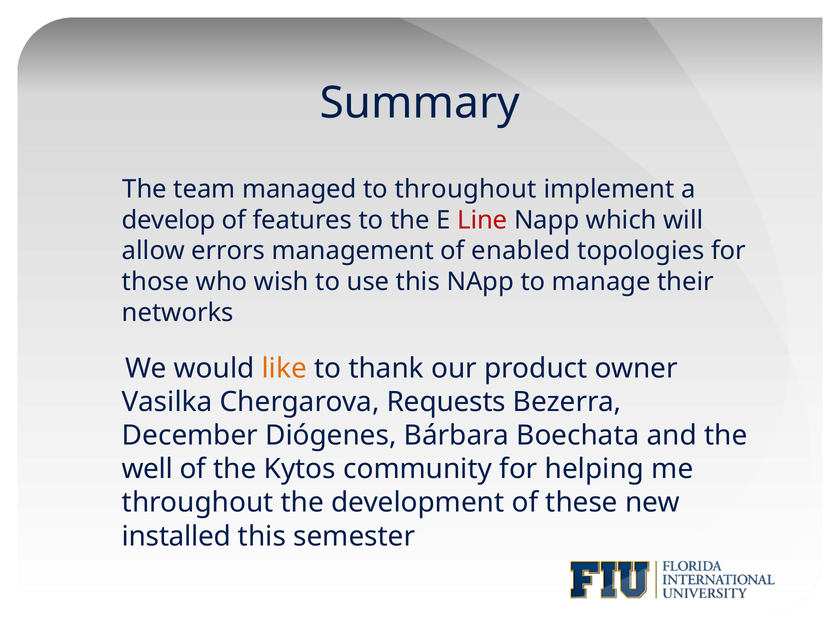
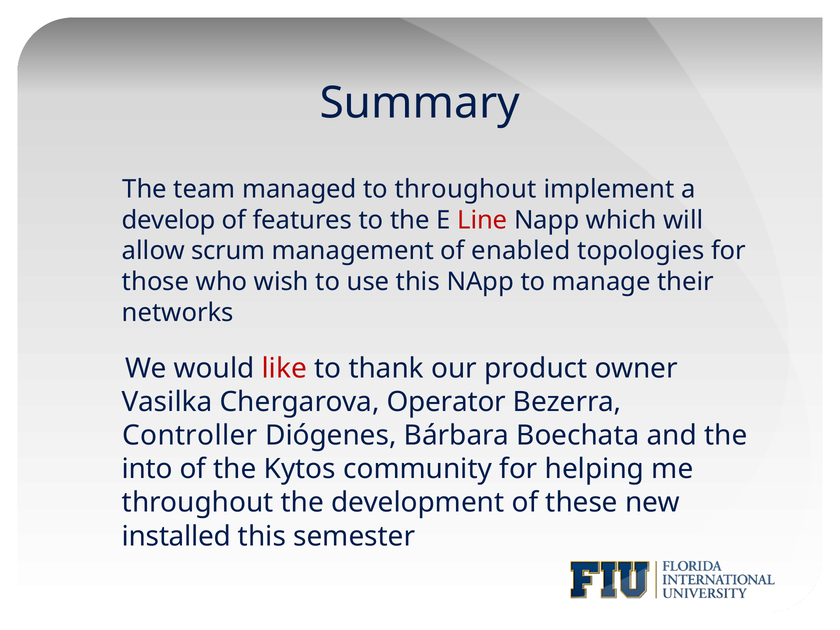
errors: errors -> scrum (228, 251)
like colour: orange -> red (284, 368)
Requests: Requests -> Operator (446, 402)
December: December -> Controller (190, 435)
well: well -> into (147, 469)
